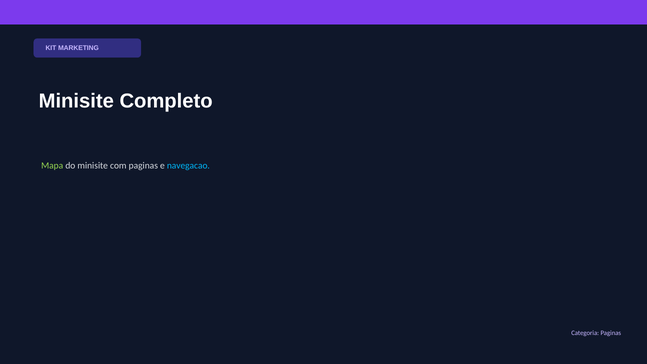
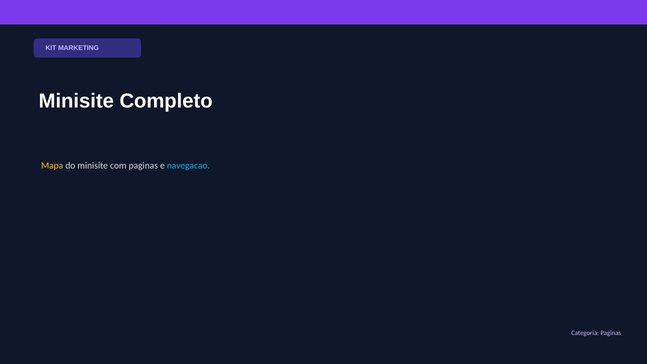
Mapa colour: light green -> yellow (52, 166)
